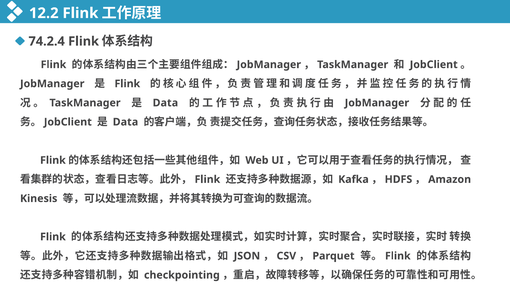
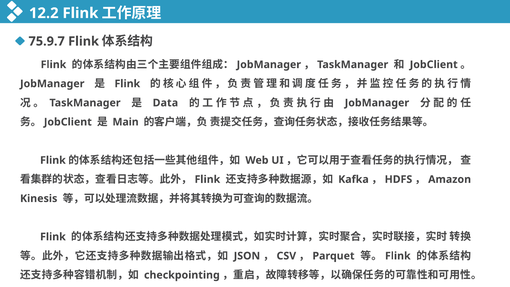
74.2.4: 74.2.4 -> 75.9.7 (47, 41)
Data: Data -> Main (126, 122)
